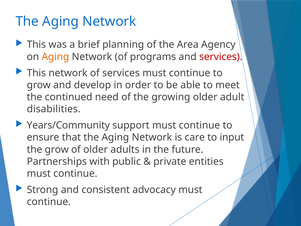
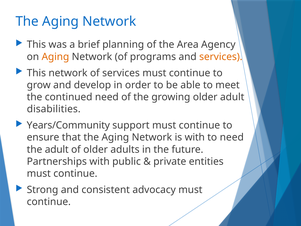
services colour: red -> orange (221, 57)
is care: care -> with (195, 137)
to input: input -> need (232, 137)
the grow: grow -> adult (57, 149)
